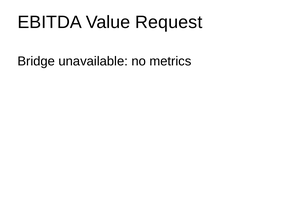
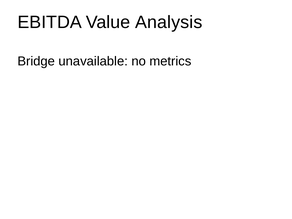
Request: Request -> Analysis (169, 22)
